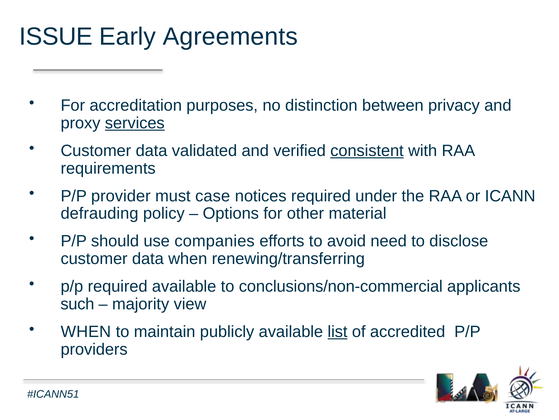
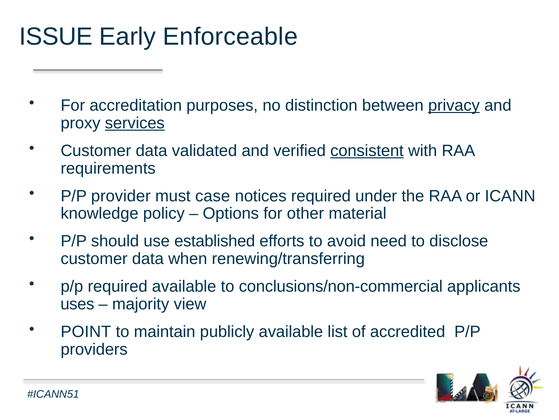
Agreements: Agreements -> Enforceable (230, 36)
privacy underline: none -> present (454, 105)
defrauding: defrauding -> knowledge (100, 213)
companies: companies -> established (215, 241)
such: such -> uses (77, 304)
WHEN: WHEN -> POINT (86, 331)
list underline: present -> none (338, 331)
